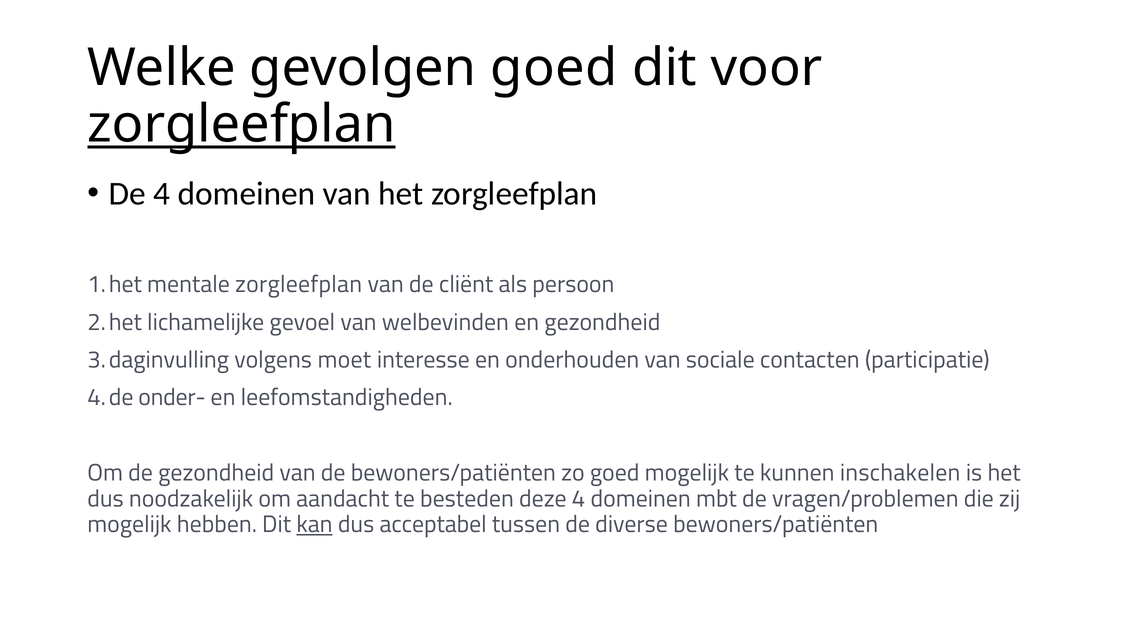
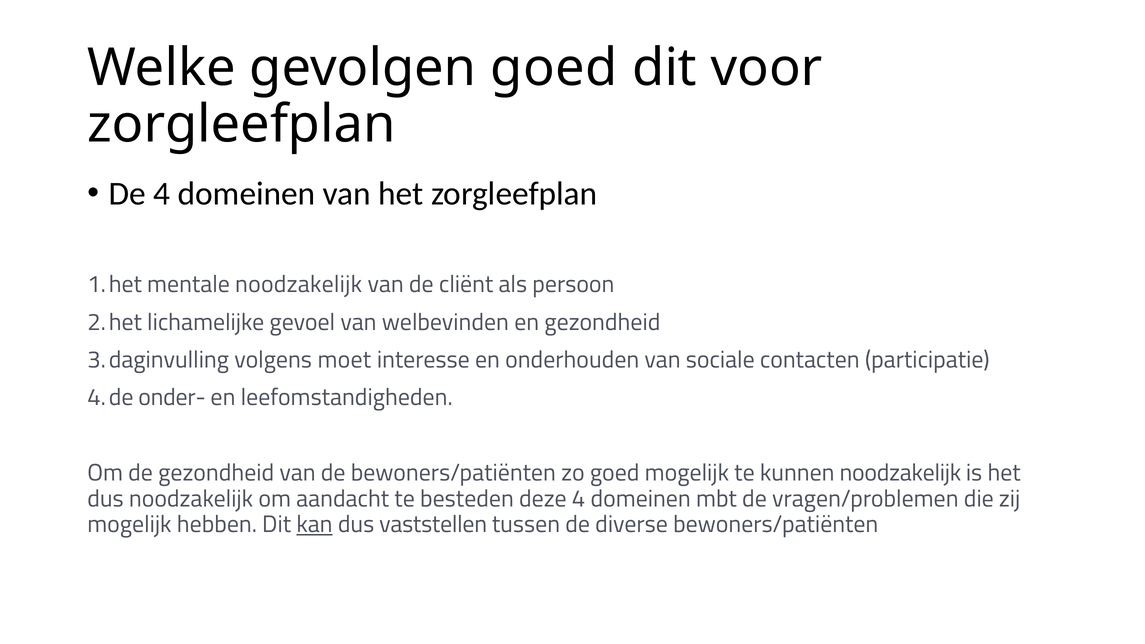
zorgleefplan underline: present -> none (241, 125)
mentale zorgleefplan: zorgleefplan -> noodzakelijk (299, 285)
kunnen inschakelen: inschakelen -> noodzakelijk (900, 473)
acceptabel: acceptabel -> vaststellen (433, 525)
